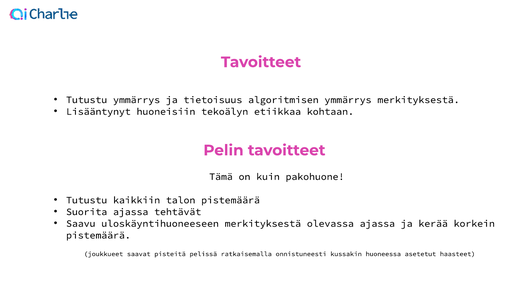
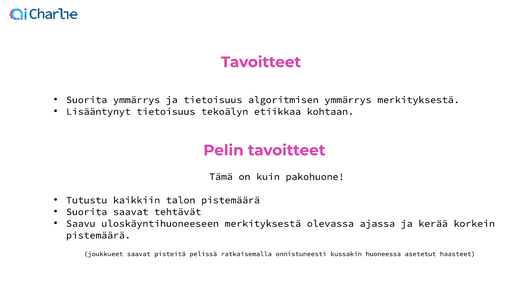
Tutustu: Tutustu -> Suorita (87, 100)
Lisääntynyt huoneisiin: huoneisiin -> tietoisuus (166, 112)
Suorita ajassa: ajassa -> saavat (131, 212)
